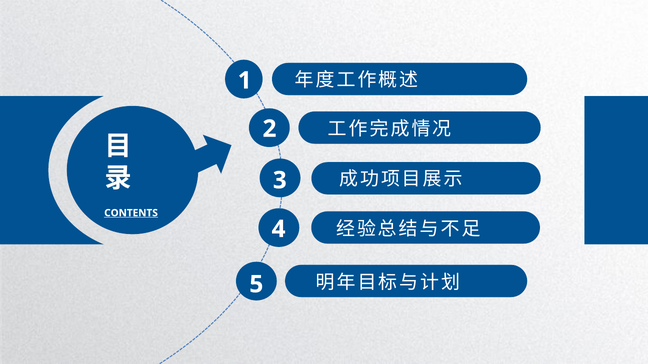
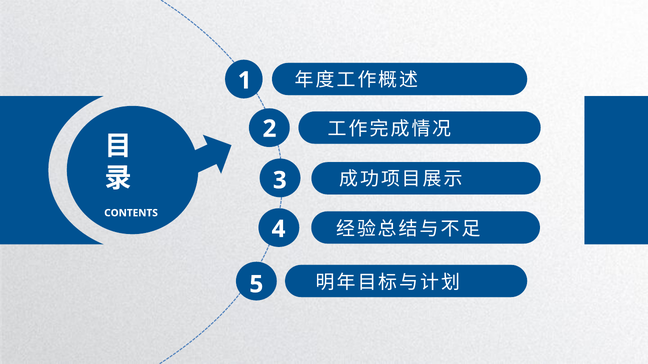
CONTENTS underline: present -> none (131, 213)
